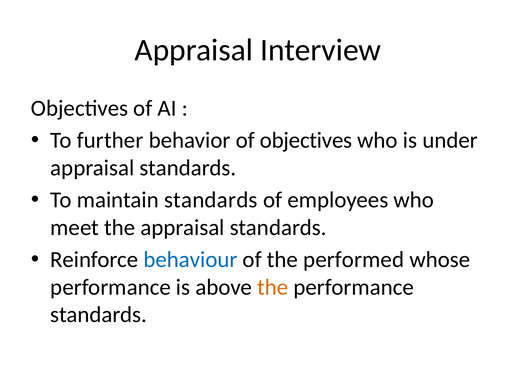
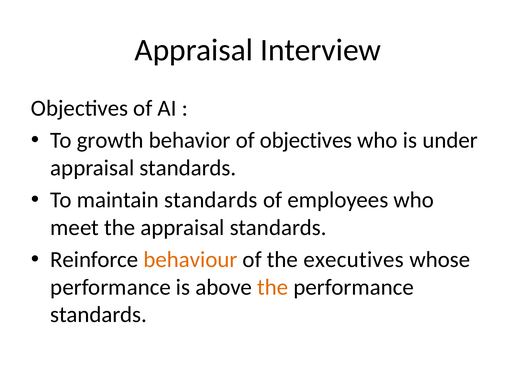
further: further -> growth (110, 140)
behaviour colour: blue -> orange (190, 260)
performed: performed -> executives (354, 260)
